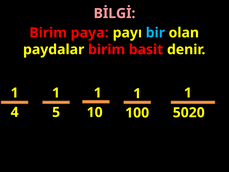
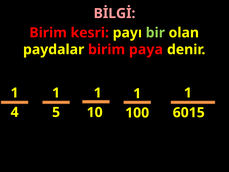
paya: paya -> kesri (90, 33)
bir colour: light blue -> light green (155, 33)
basit: basit -> paya (146, 49)
5020: 5020 -> 6015 (189, 112)
